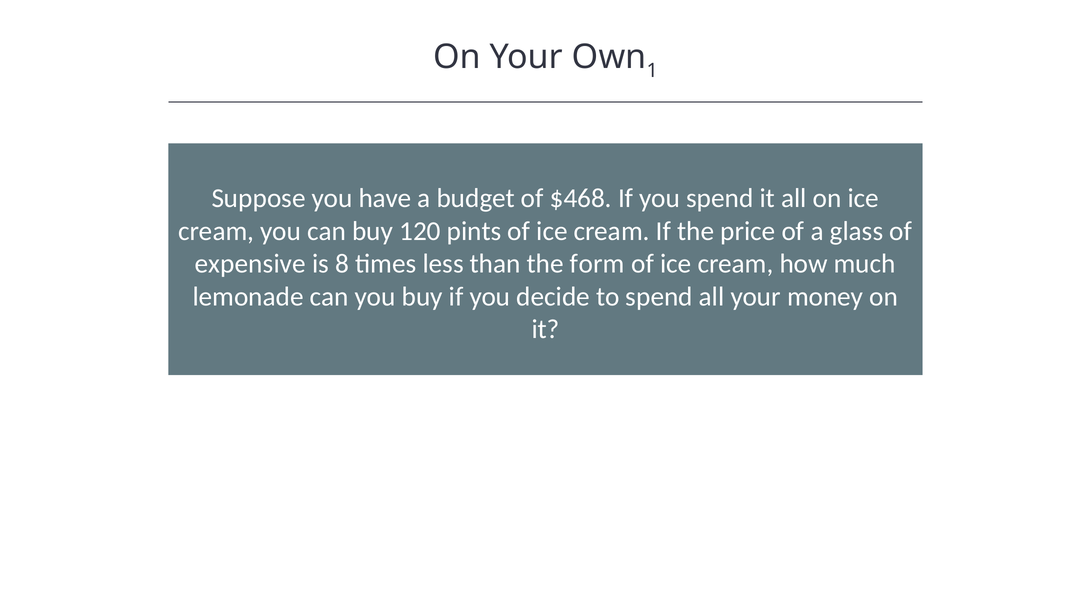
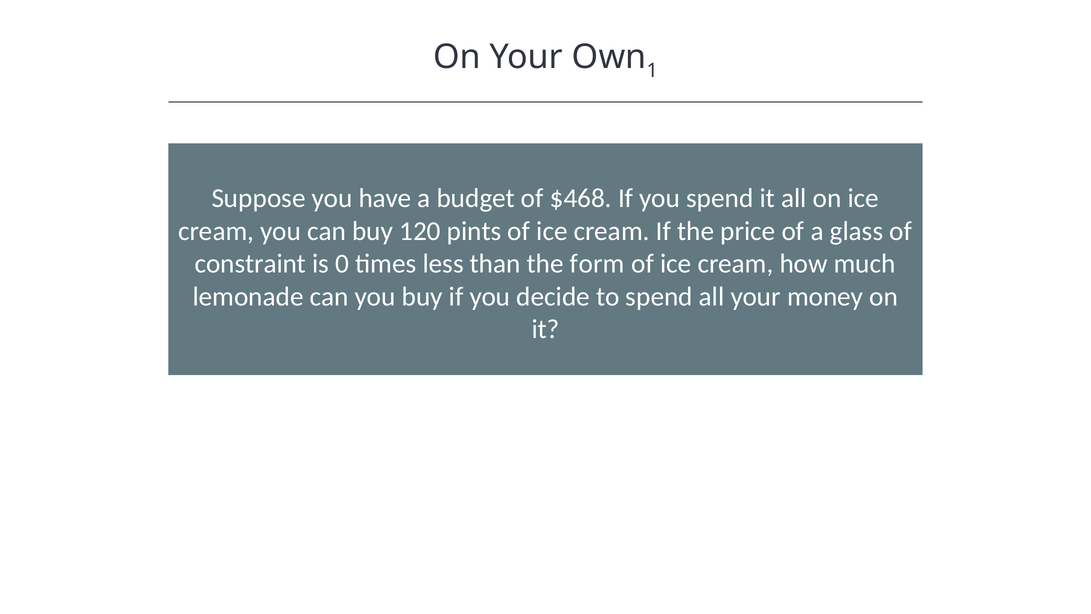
expensive: expensive -> constraint (250, 264)
8: 8 -> 0 (342, 264)
